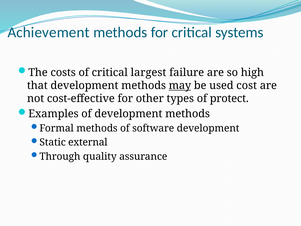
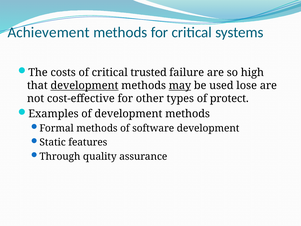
largest: largest -> trusted (149, 72)
development underline: none -> present (84, 86)
cost: cost -> lose (247, 86)
external: external -> features (88, 142)
